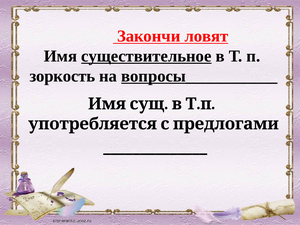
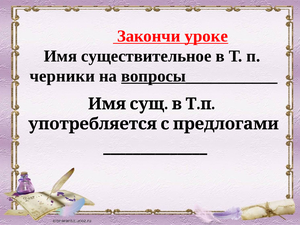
ловят: ловят -> уроке (206, 36)
существительное underline: present -> none (146, 56)
зоркость: зоркость -> черники (62, 76)
